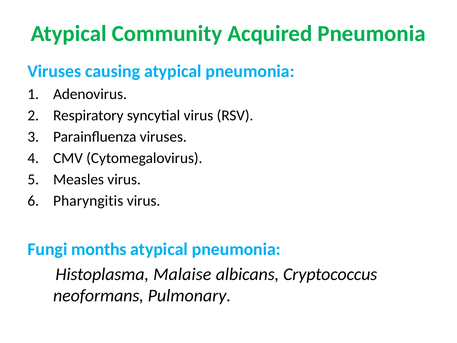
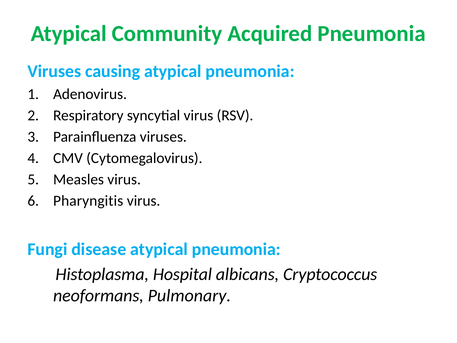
months: months -> disease (99, 249)
Malaise: Malaise -> Hospital (182, 274)
